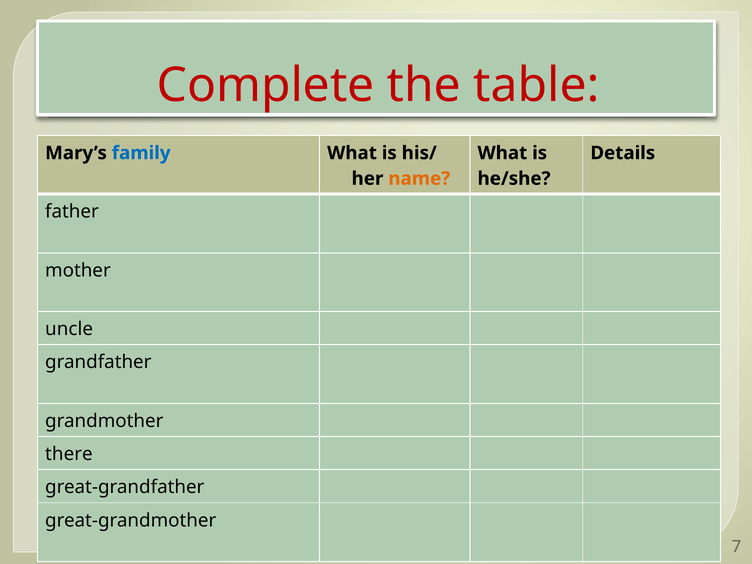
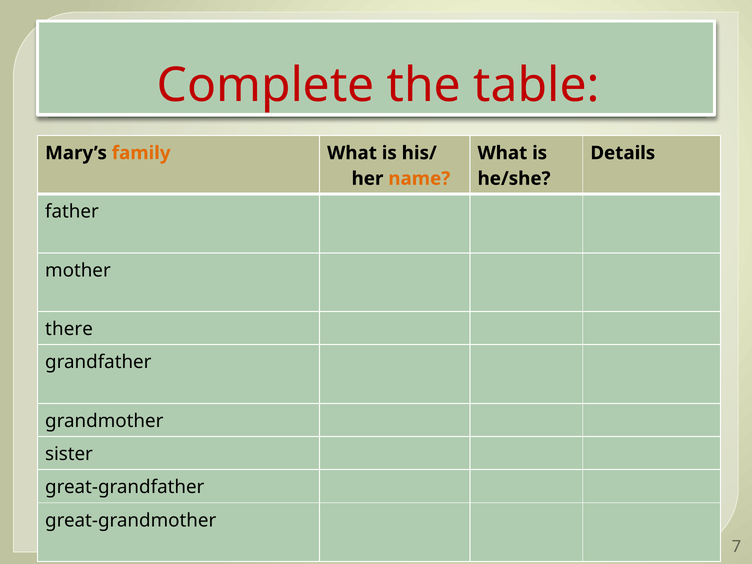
family colour: blue -> orange (141, 153)
uncle: uncle -> there (69, 329)
there: there -> sister (69, 454)
